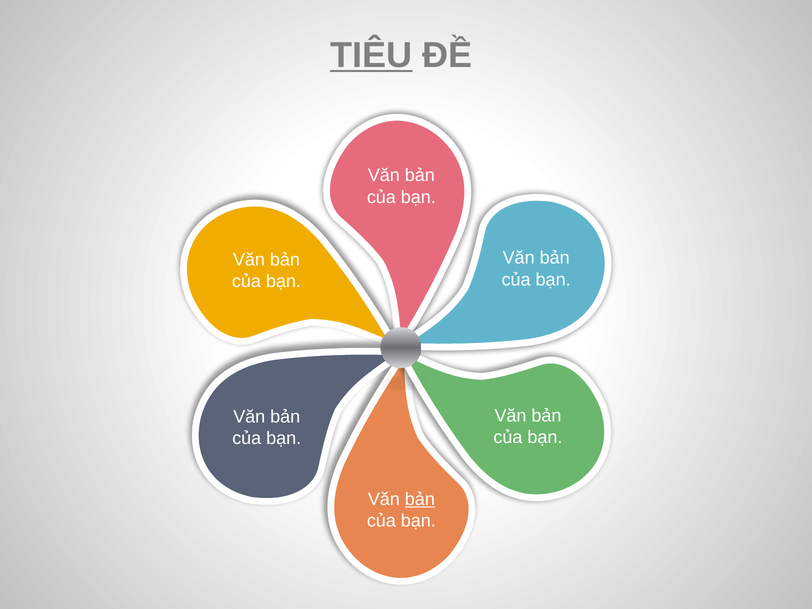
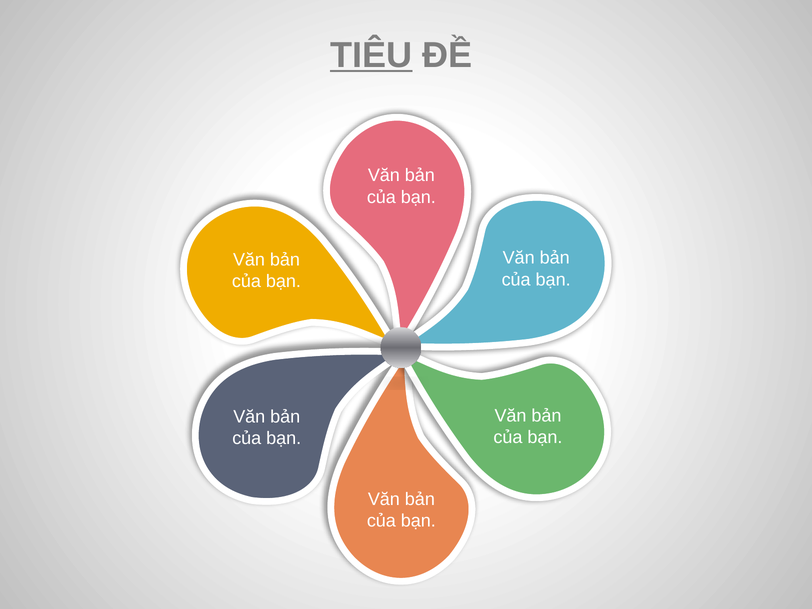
bản underline: present -> none (420, 499)
